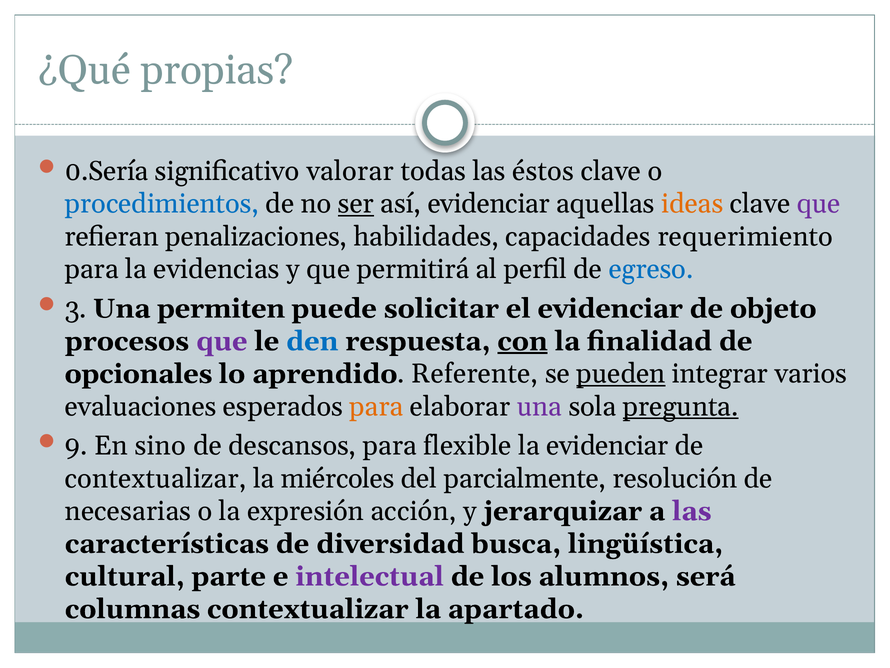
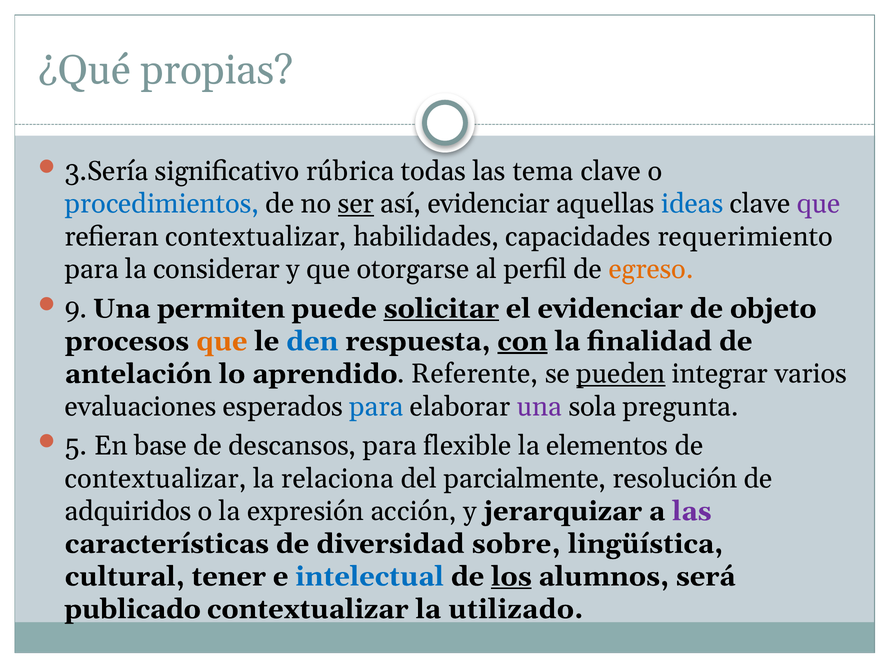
0.Sería: 0.Sería -> 3.Sería (107, 171)
valorar: valorar -> rúbrica (350, 171)
éstos: éstos -> tema (543, 171)
ideas colour: orange -> blue (692, 204)
refieran penalizaciones: penalizaciones -> contextualizar (256, 236)
evidencias: evidencias -> considerar (217, 269)
permitirá: permitirá -> otorgarse (413, 269)
egreso colour: blue -> orange (651, 269)
3: 3 -> 9 (76, 308)
solicitar underline: none -> present (441, 308)
que colour: purple -> orange (222, 341)
opcionales: opcionales -> antelación (138, 374)
para colour: orange -> blue (376, 406)
pregunta underline: present -> none (681, 406)
9: 9 -> 5 (76, 446)
sino: sino -> base (161, 446)
la evidenciar: evidenciar -> elementos (607, 446)
miércoles: miércoles -> relaciona (338, 478)
necesarias: necesarias -> adquiridos (128, 511)
busca: busca -> sobre (516, 543)
parte: parte -> tener (229, 576)
intelectual colour: purple -> blue (370, 576)
los underline: none -> present (511, 576)
columnas: columnas -> publicado (133, 609)
apartado: apartado -> utilizado (516, 609)
